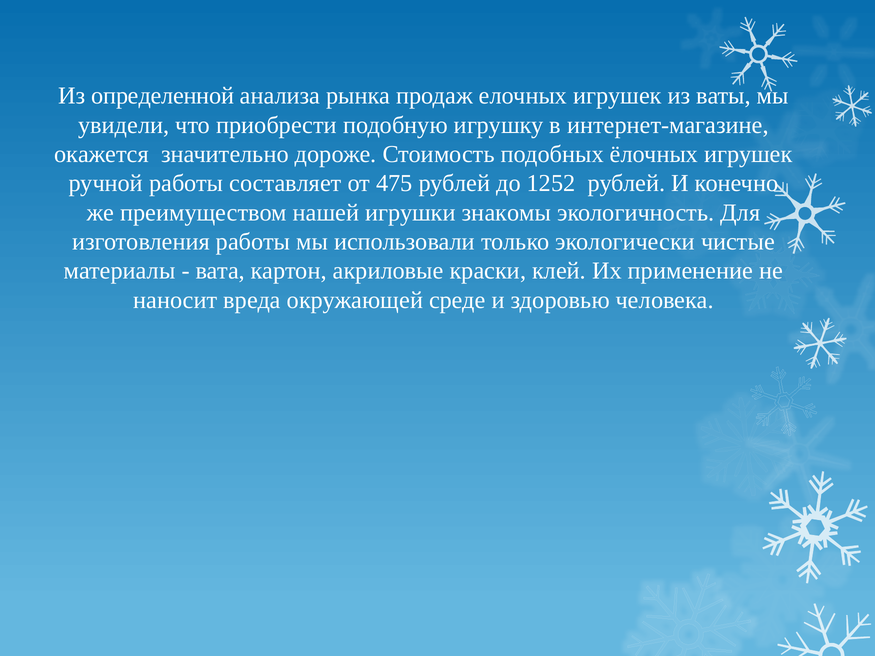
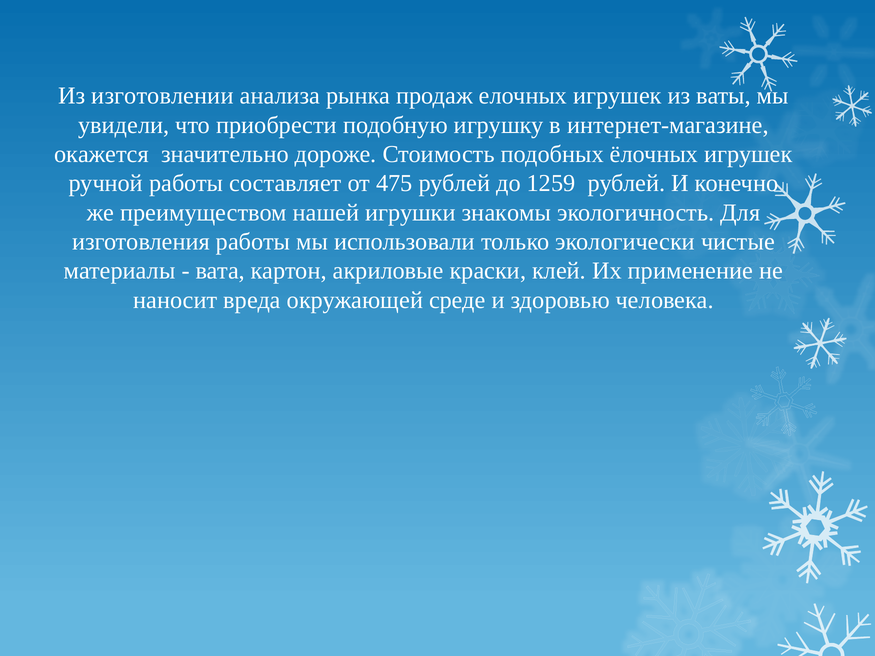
определенной: определенной -> изготовлении (163, 96)
1252: 1252 -> 1259 (551, 184)
